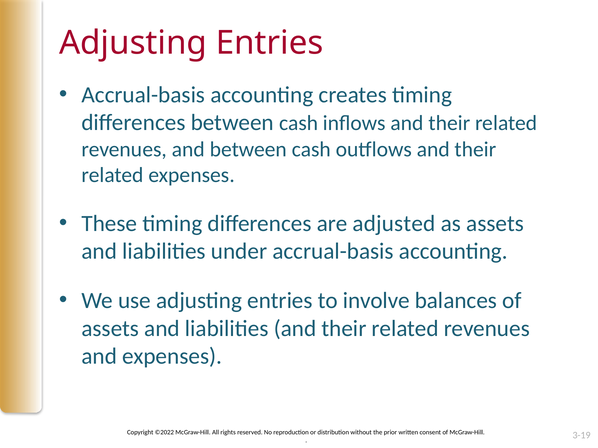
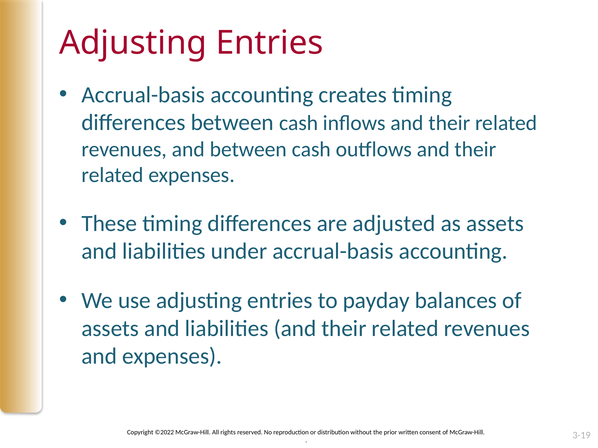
involve: involve -> payday (376, 301)
